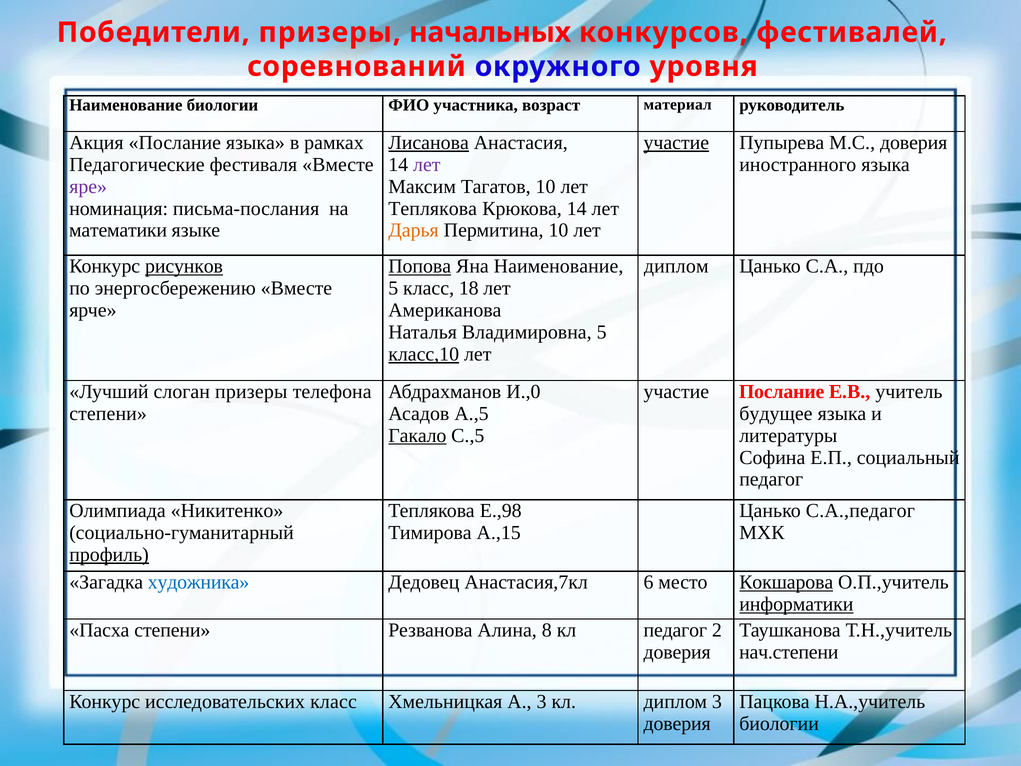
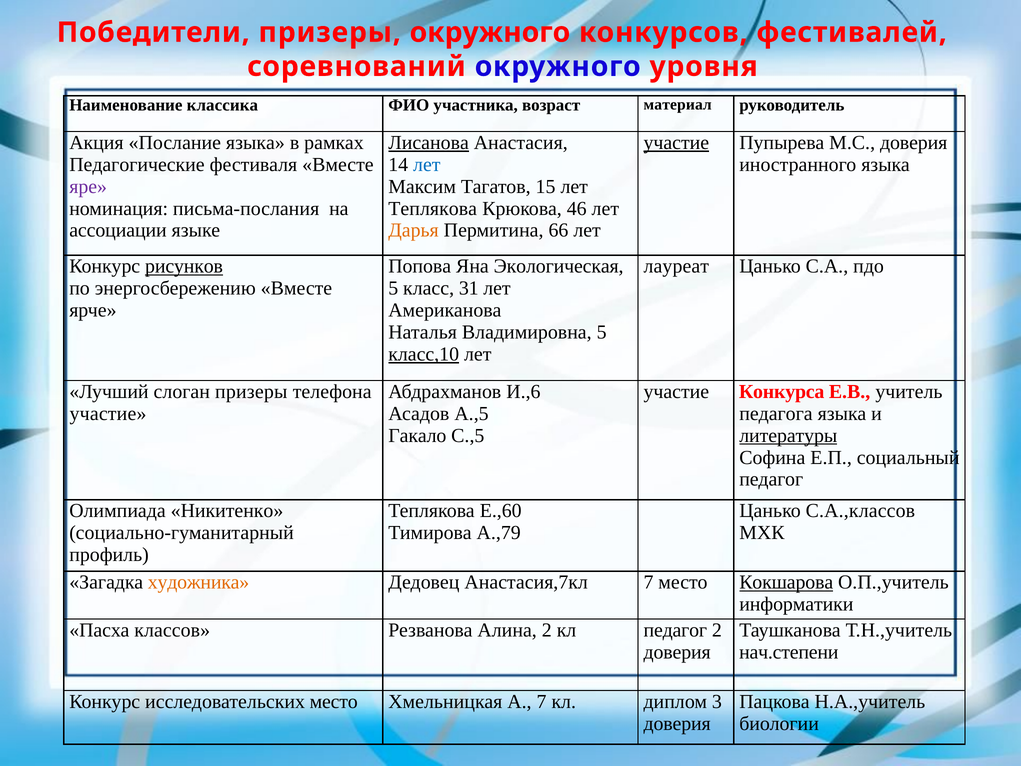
призеры начальных: начальных -> окружного (490, 32)
Наименование биологии: биологии -> классика (222, 105)
лет colour: purple -> blue (427, 165)
Тагатов 10: 10 -> 15 (545, 186)
Крюкова 14: 14 -> 46 (577, 208)
математики: математики -> ассоциации (118, 230)
Пермитина 10: 10 -> 66 (559, 230)
Попова underline: present -> none (420, 266)
Яна Наименование: Наименование -> Экологическая (559, 266)
диплом: диплом -> лауреат (676, 266)
18: 18 -> 31 (469, 288)
И.,0: И.,0 -> И.,6 (523, 391)
участие Послание: Послание -> Конкурса (782, 391)
степени: степени -> участие (108, 413)
будущее: будущее -> педагога (776, 413)
Гакало underline: present -> none (417, 435)
литературы underline: none -> present (788, 435)
Е.,98: Е.,98 -> Е.,60 (501, 511)
С.А.,педагог: С.А.,педагог -> С.А.,классов (860, 511)
А.,15: А.,15 -> А.,79 (499, 533)
профиль underline: present -> none (109, 555)
художника colour: blue -> orange (199, 582)
Анастасия,7кл 6: 6 -> 7 (649, 582)
информатики underline: present -> none (796, 604)
Пасха степени: степени -> классов (172, 630)
Алина 8: 8 -> 2 (547, 630)
исследовательских класс: класс -> место (334, 702)
А 3: 3 -> 7 (542, 702)
